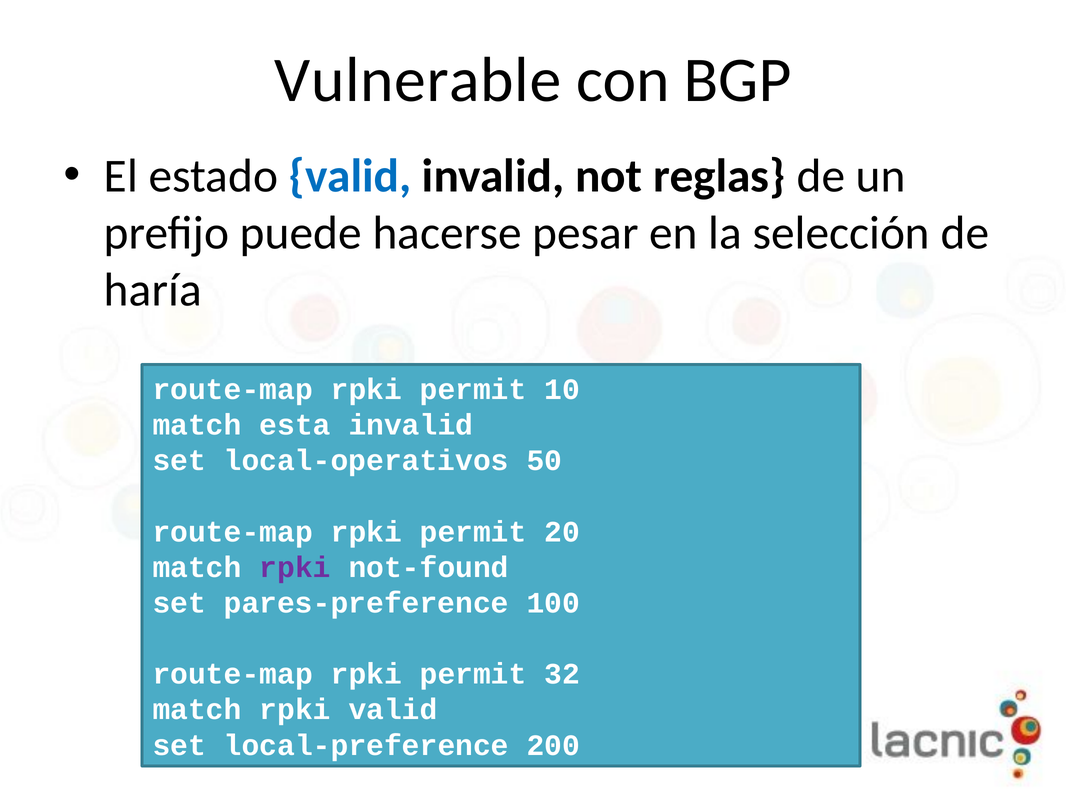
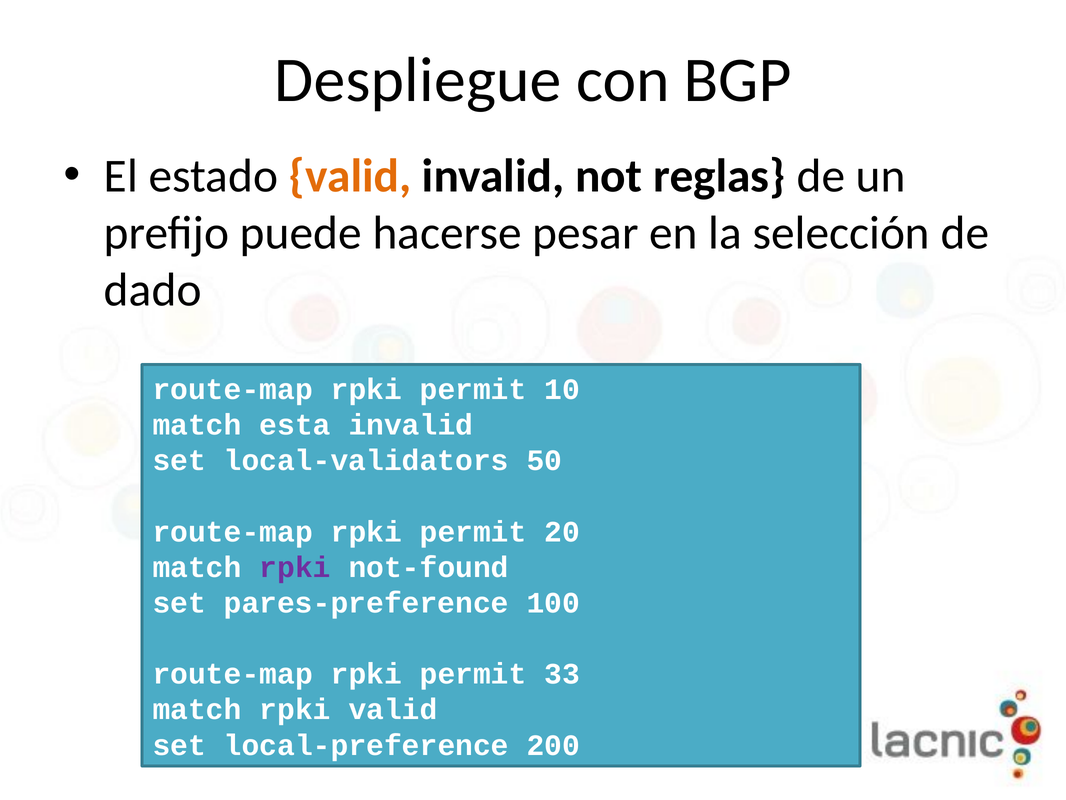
Vulnerable: Vulnerable -> Despliegue (418, 80)
valid colour: blue -> orange (350, 176)
haría: haría -> dado (153, 290)
local-operativos: local-operativos -> local-validators (366, 460)
32: 32 -> 33 (562, 674)
